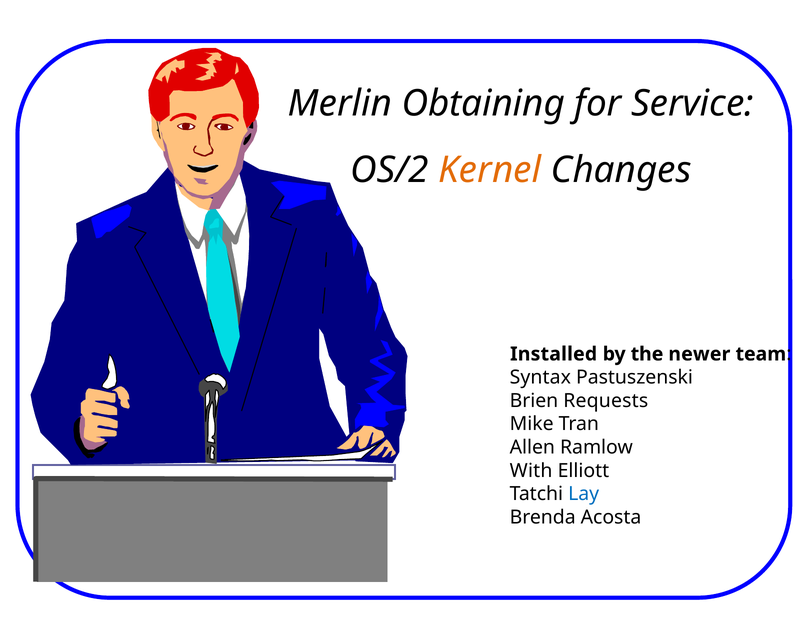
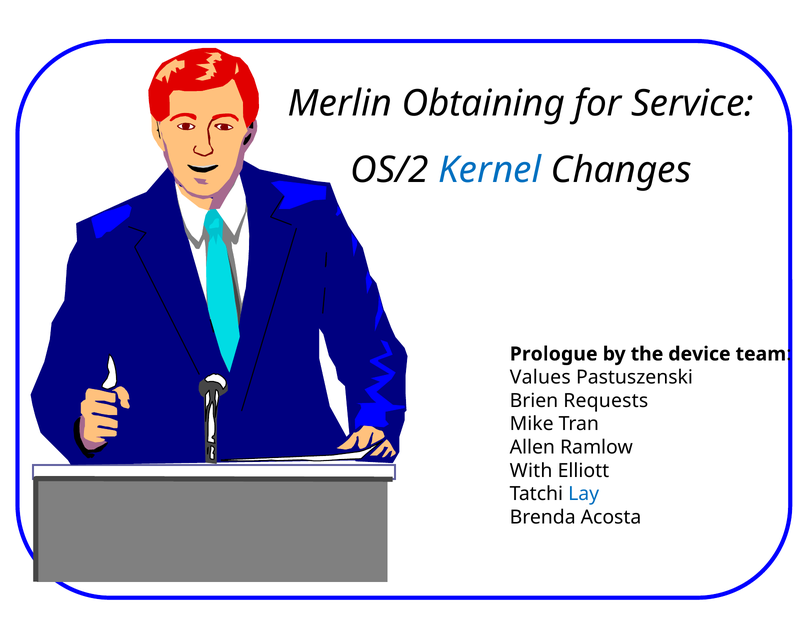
Kernel colour: orange -> blue (490, 170)
Installed: Installed -> Prologue (554, 354)
newer: newer -> device (699, 354)
Syntax: Syntax -> Values (540, 377)
